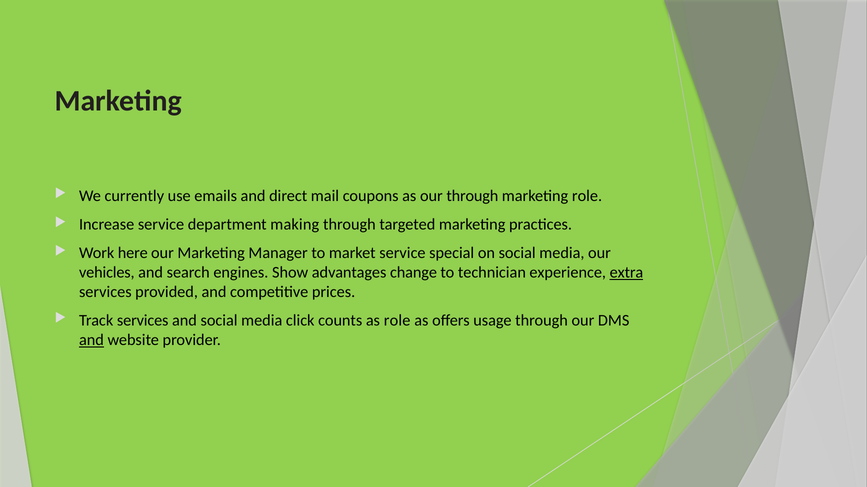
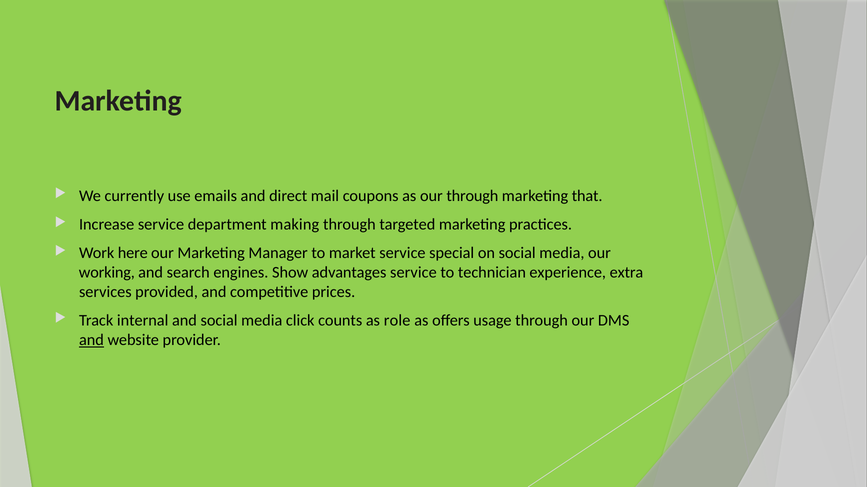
marketing role: role -> that (587, 196)
vehicles: vehicles -> working (107, 273)
advantages change: change -> service (413, 273)
extra underline: present -> none (627, 273)
Track services: services -> internal (143, 321)
